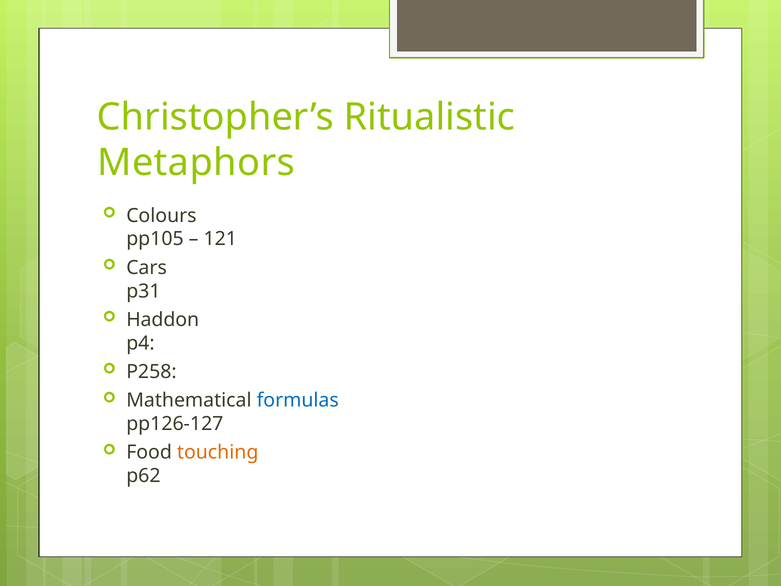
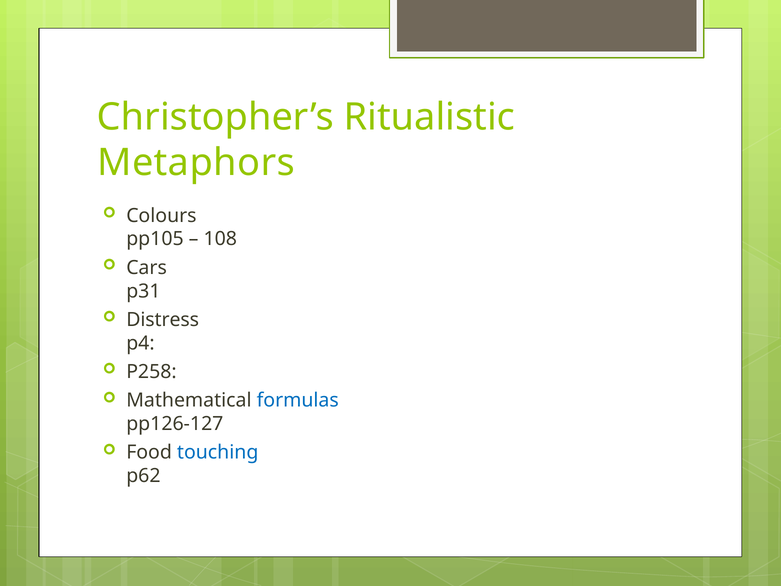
121: 121 -> 108 (220, 239)
Haddon: Haddon -> Distress (163, 320)
touching colour: orange -> blue (218, 452)
